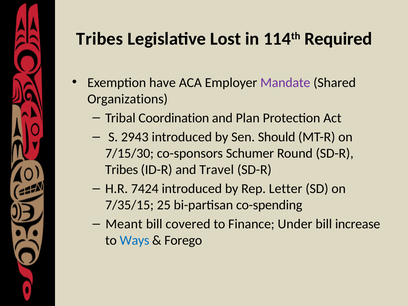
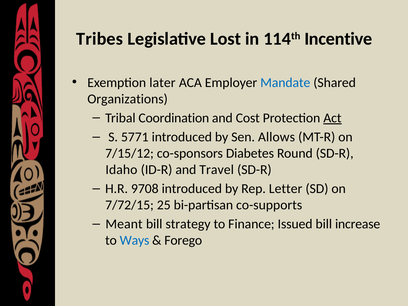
Required: Required -> Incentive (338, 39)
have: have -> later (162, 83)
Mandate colour: purple -> blue (285, 83)
Plan: Plan -> Cost (248, 118)
Act underline: none -> present (332, 118)
2943: 2943 -> 5771 (135, 137)
Should: Should -> Allows (277, 137)
7/15/30: 7/15/30 -> 7/15/12 (130, 153)
Schumer: Schumer -> Diabetes (250, 153)
Tribes: Tribes -> Idaho (121, 170)
7424: 7424 -> 9708 (145, 189)
7/35/15: 7/35/15 -> 7/72/15 (130, 205)
co-spending: co-spending -> co-supports (269, 205)
covered: covered -> strategy (188, 224)
Under: Under -> Issued (295, 224)
